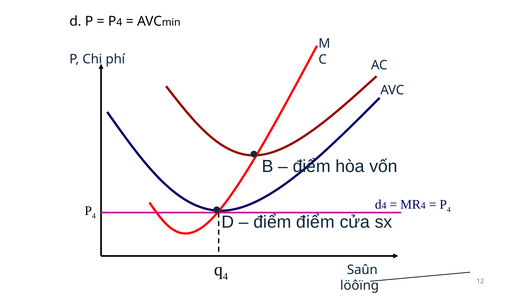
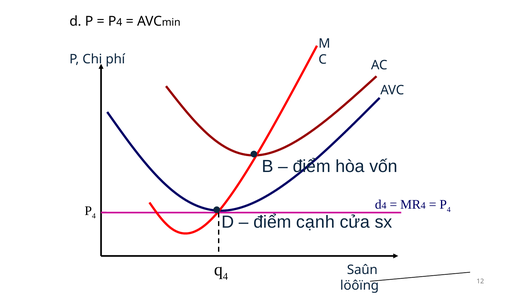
điểm điểm: điểm -> cạnh (316, 222)
